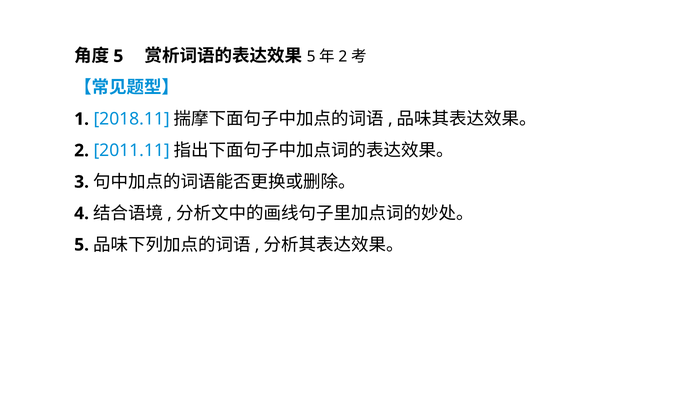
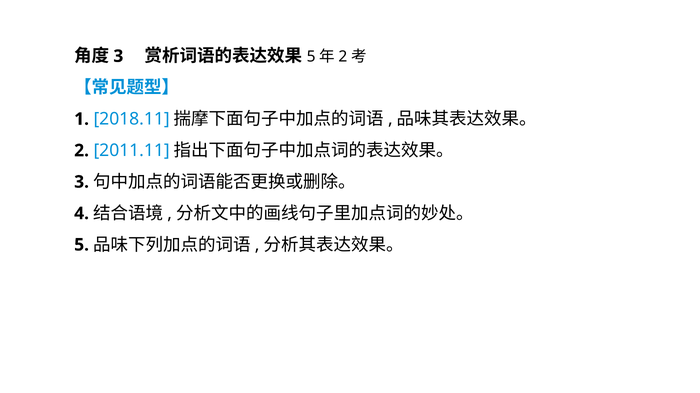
5: 5 -> 3 (118, 56)
